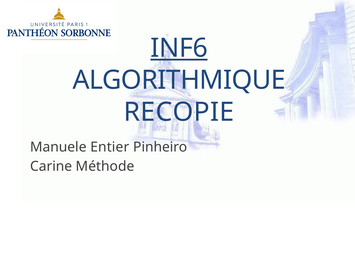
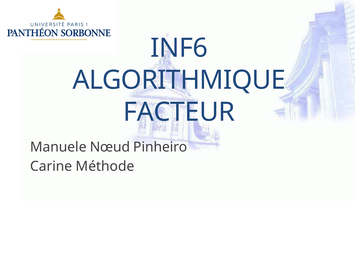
INF6 underline: present -> none (179, 48)
RECOPIE: RECOPIE -> FACTEUR (179, 112)
Entier: Entier -> Nœud (110, 147)
